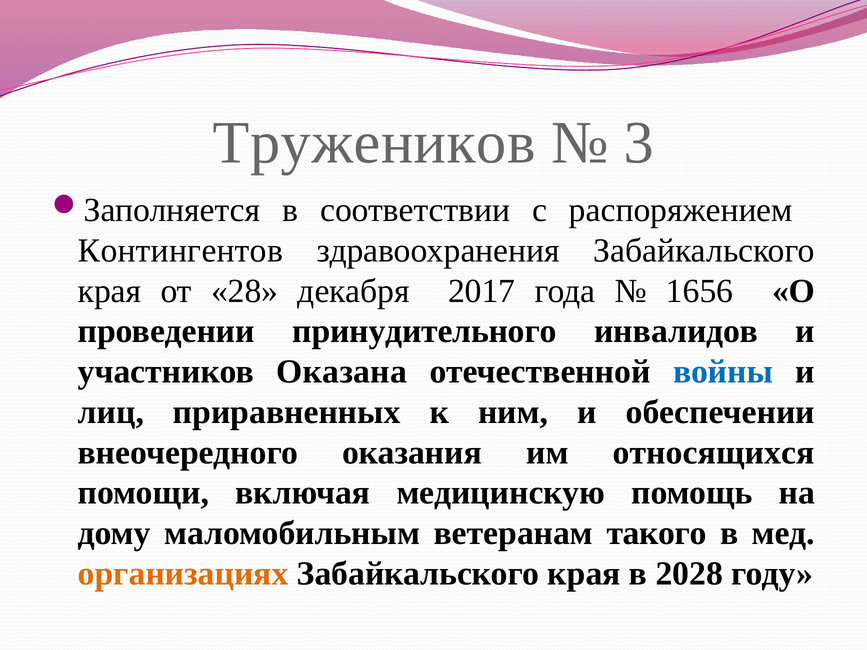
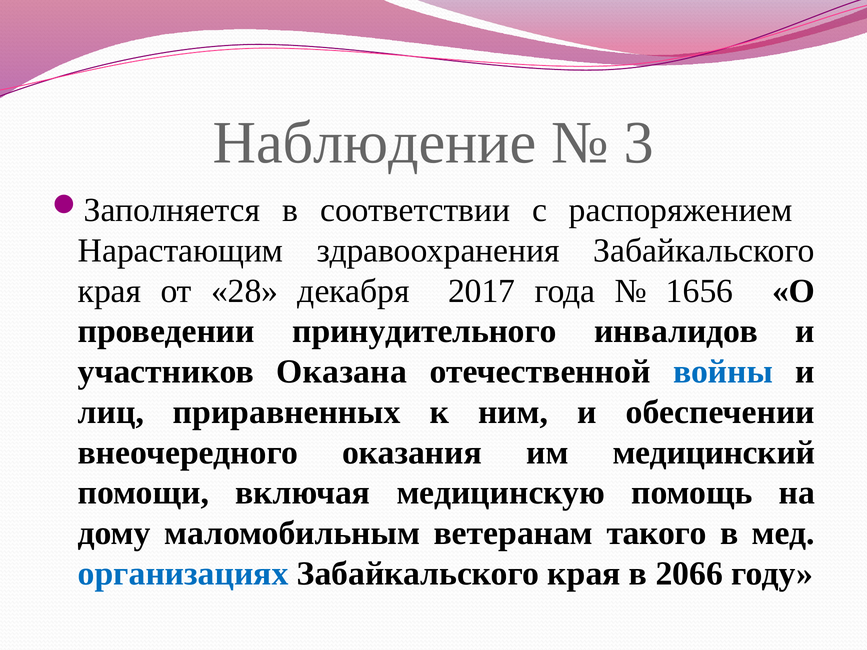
Тружеников: Тружеников -> Наблюдение (375, 143)
Контингентов: Контингентов -> Нарастающим (181, 251)
относящихся: относящихся -> медицинский (714, 453)
организациях colour: orange -> blue (183, 574)
2028: 2028 -> 2066 (689, 574)
